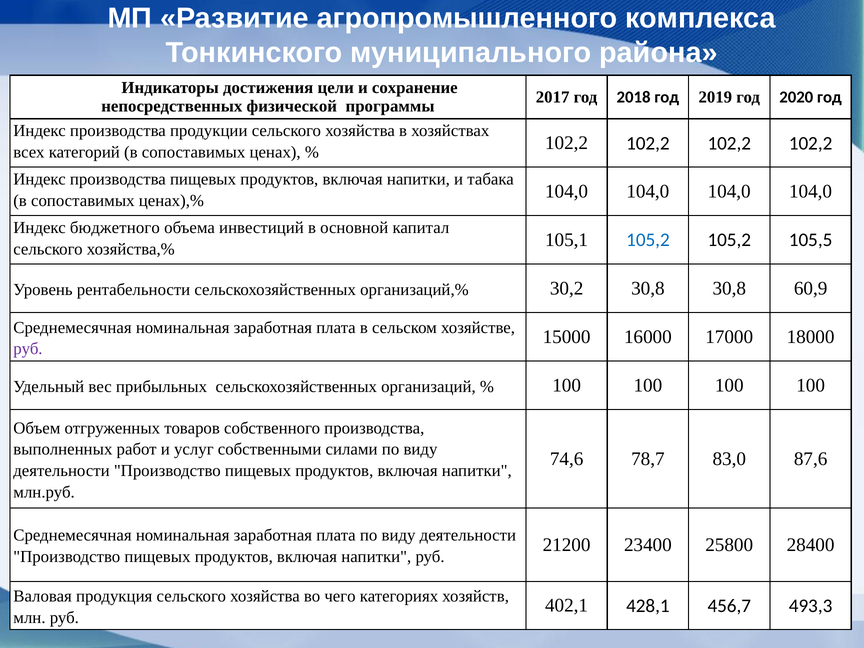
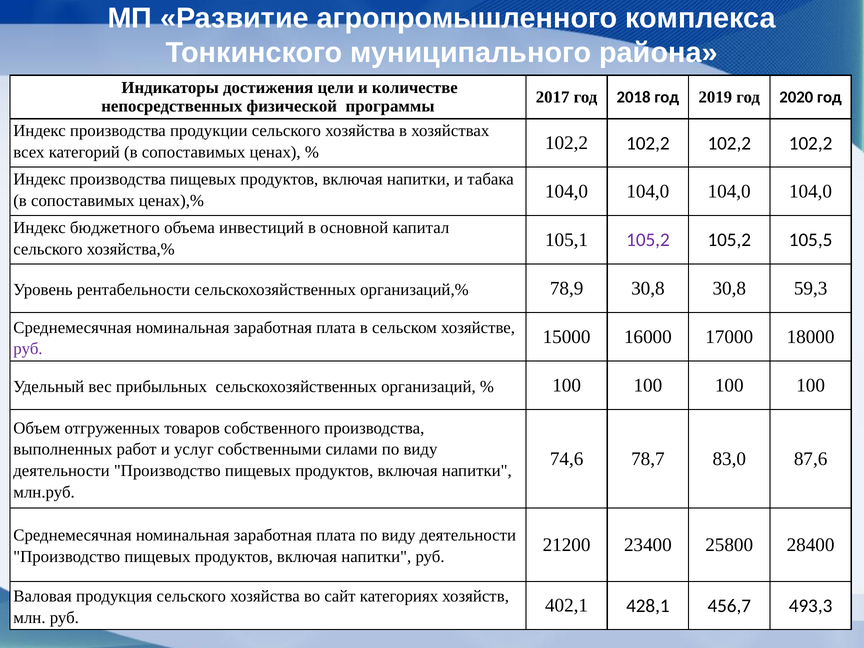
сохранение: сохранение -> количестве (415, 88)
105,2 colour: blue -> purple (648, 240)
30,2: 30,2 -> 78,9 (567, 288)
60,9: 60,9 -> 59,3 (811, 288)
чего: чего -> сайт (340, 596)
